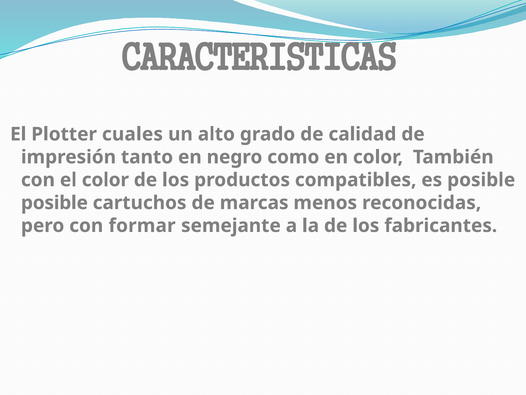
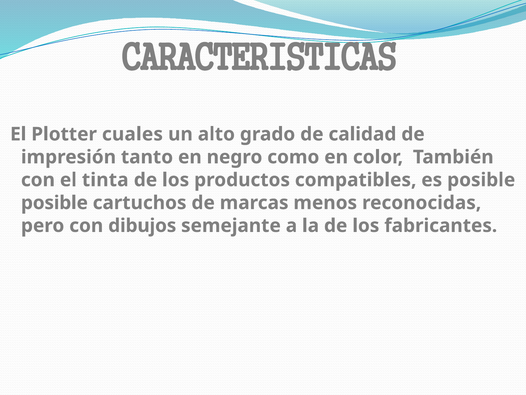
el color: color -> tinta (105, 180)
formar: formar -> dibujos (142, 225)
